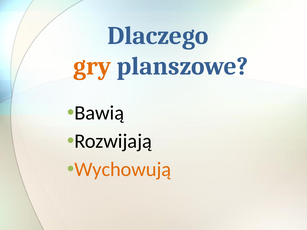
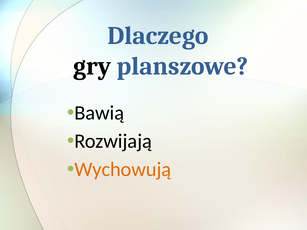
gry colour: orange -> black (92, 66)
